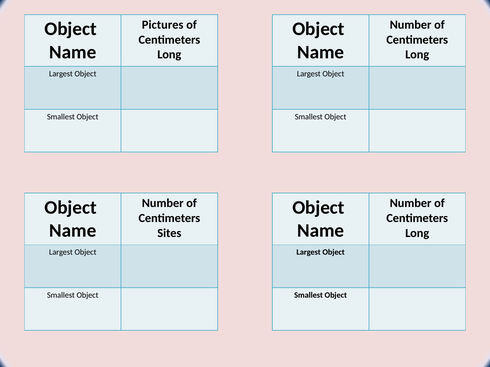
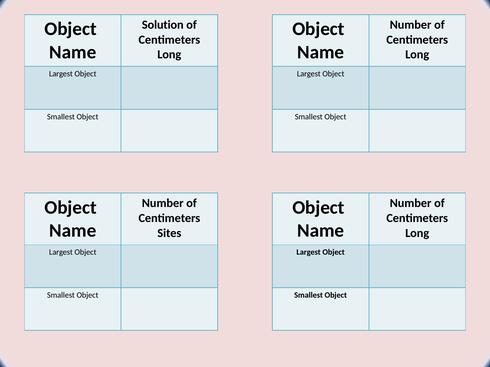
Pictures: Pictures -> Solution (163, 25)
